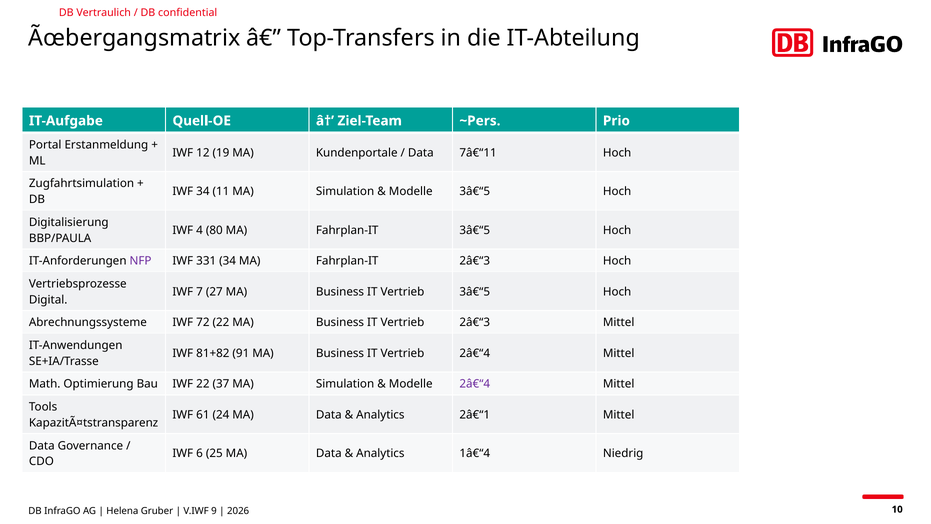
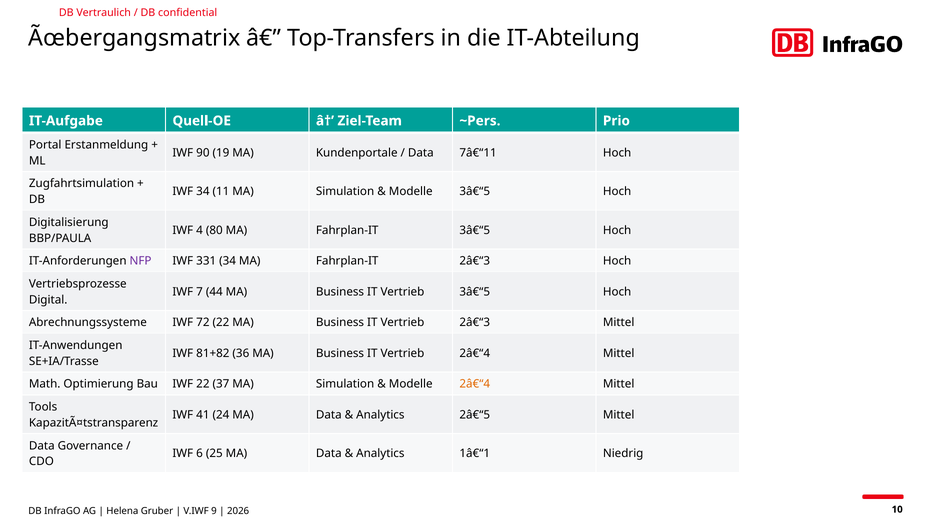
12: 12 -> 90 (203, 153)
27: 27 -> 44 (214, 292)
91: 91 -> 36 (241, 353)
2â€“4 colour: purple -> orange (475, 384)
61: 61 -> 41 (203, 415)
2â€“1: 2â€“1 -> 2â€“5 (475, 415)
1â€“4: 1â€“4 -> 1â€“1 (475, 453)
